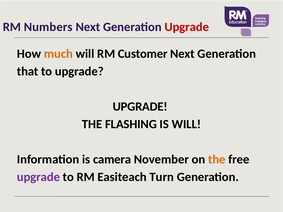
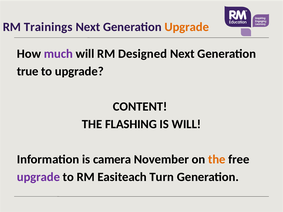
Numbers: Numbers -> Trainings (48, 27)
Upgrade colour: red -> orange (187, 27)
much colour: orange -> purple (58, 54)
Customer: Customer -> Designed (143, 54)
that: that -> true (28, 71)
UPGRADE: UPGRADE -> CONTENT (140, 107)
